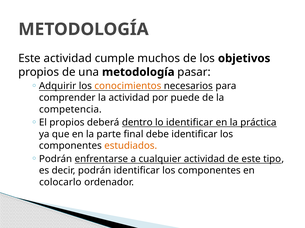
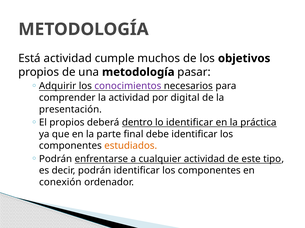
Este: Este -> Está (29, 59)
conocimientos colour: orange -> purple (128, 86)
puede: puede -> digital (185, 98)
competencia: competencia -> presentación (70, 110)
colocarlo: colocarlo -> conexión (60, 183)
